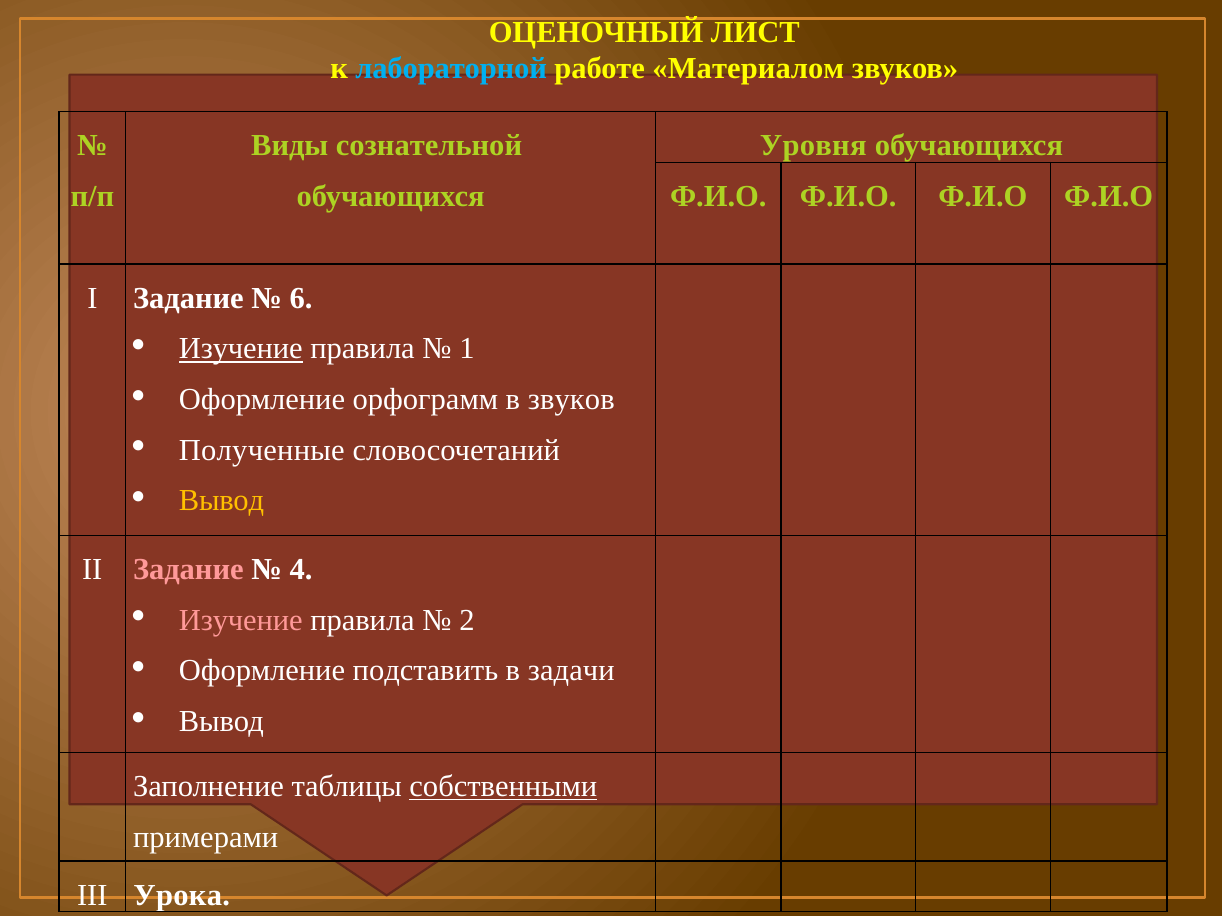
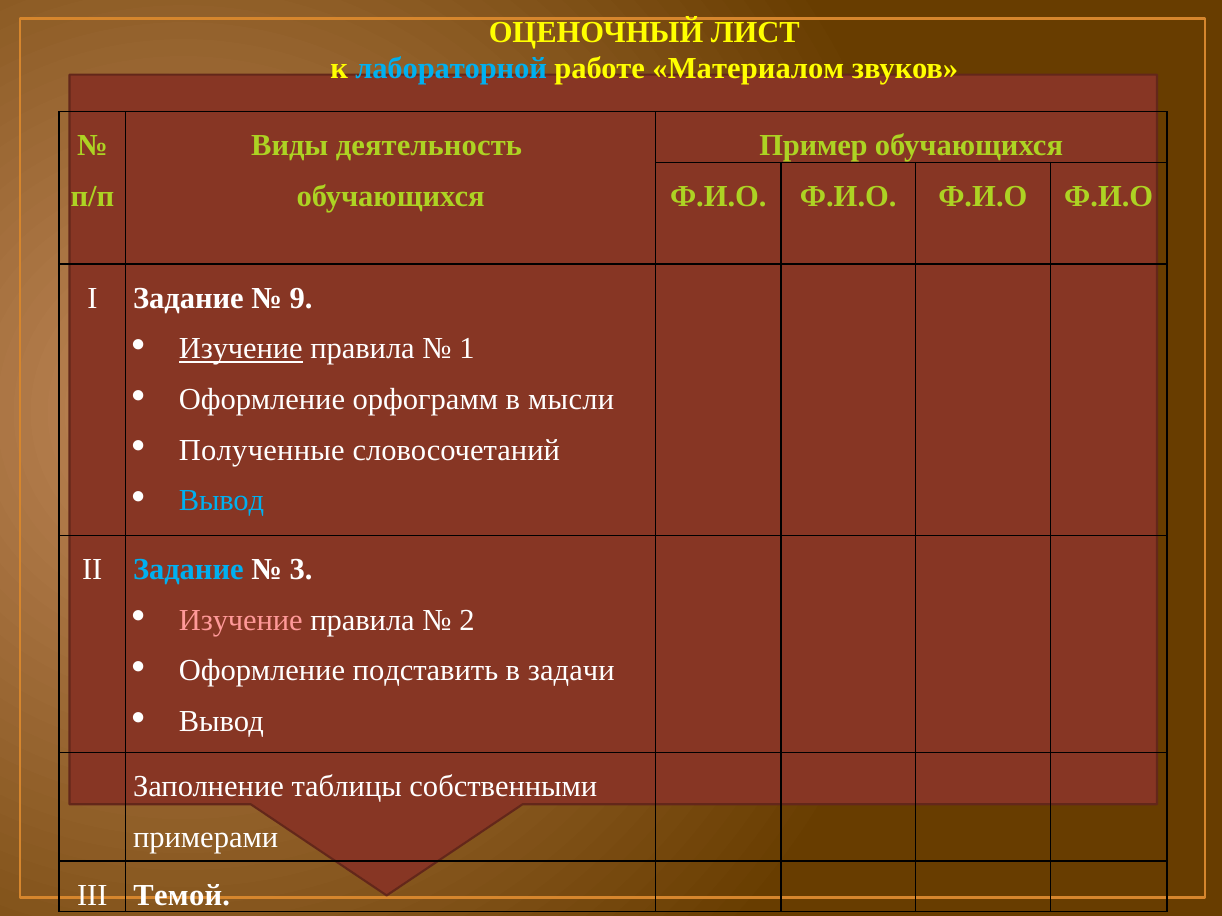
сознательной: сознательной -> деятельность (429, 146)
Уровня: Уровня -> Пример (814, 146)
6: 6 -> 9 (301, 298)
в звуков: звуков -> мысли (571, 400)
Вывод colour: yellow -> light blue (221, 501)
Задание colour: pink -> light blue (188, 570)
4: 4 -> 3 (301, 570)
собственными underline: present -> none (503, 787)
Урока: Урока -> Темой (182, 895)
